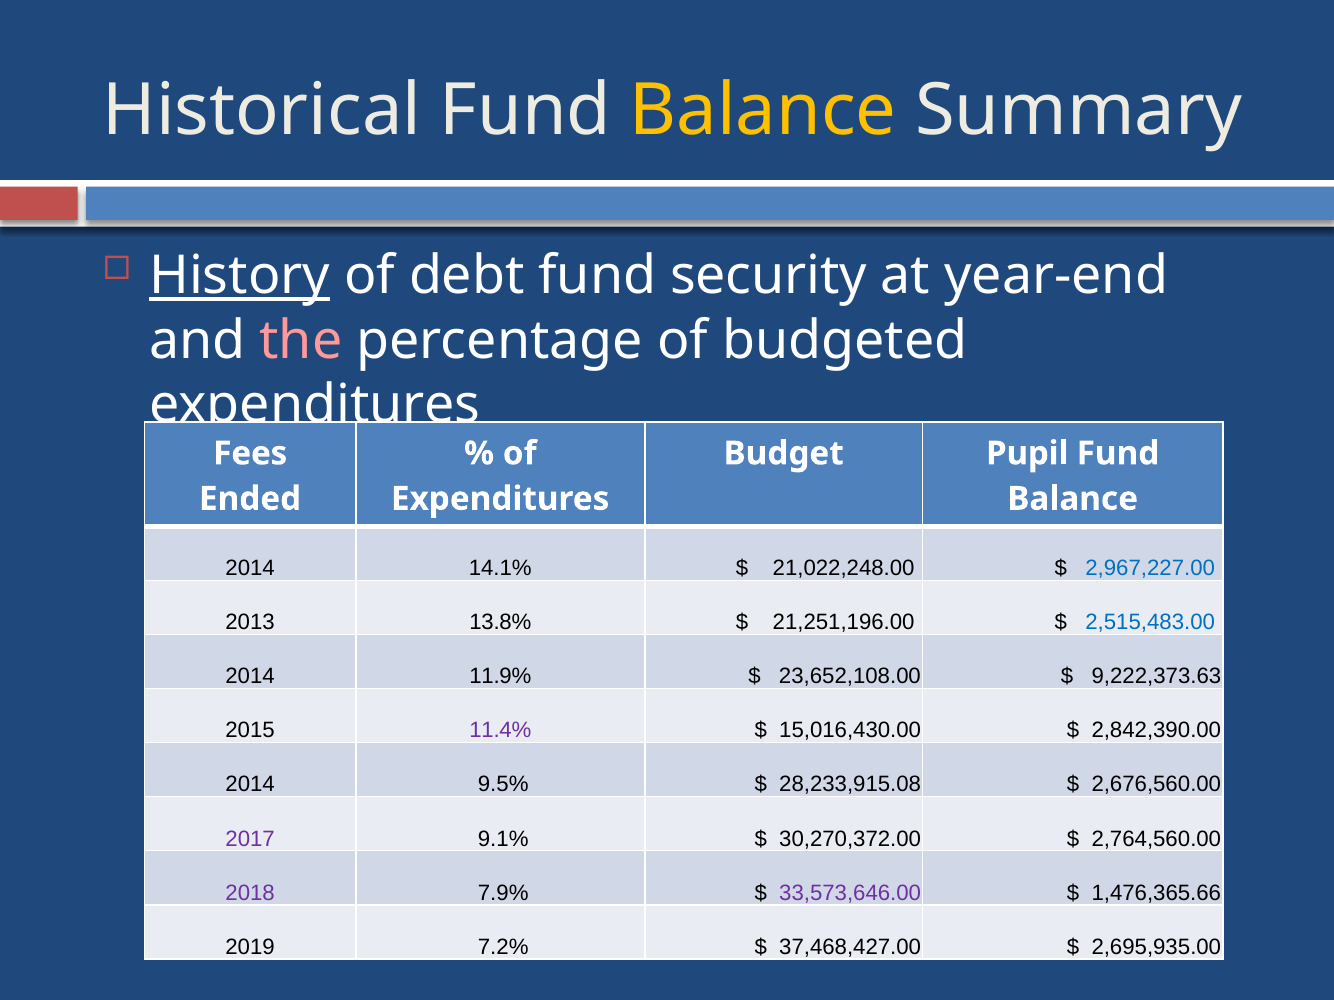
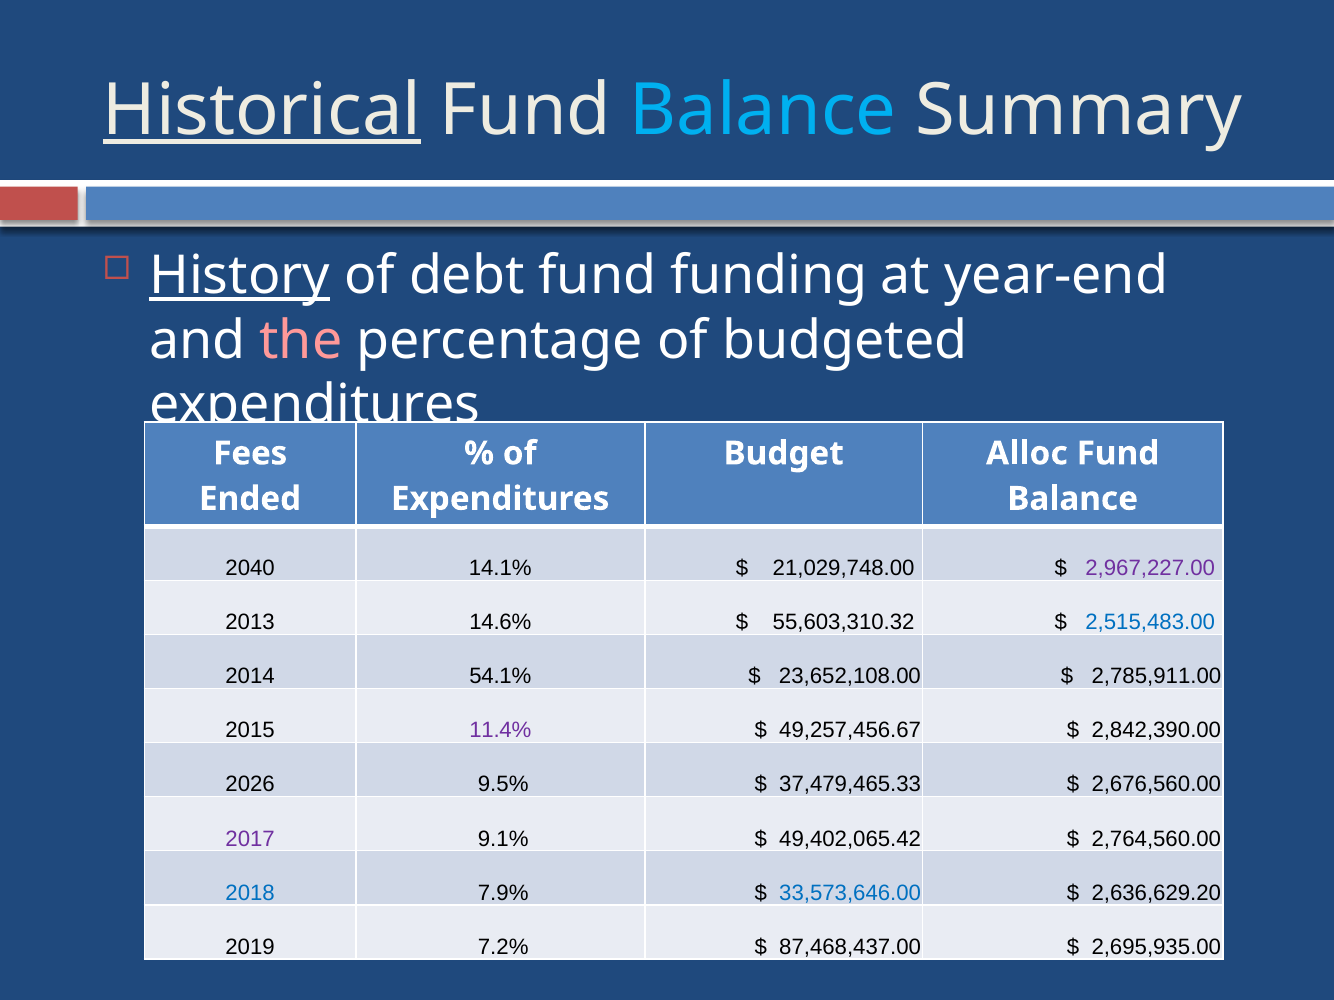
Historical underline: none -> present (262, 111)
Balance colour: yellow -> light blue (763, 111)
security: security -> funding (769, 276)
Pupil: Pupil -> Alloc (1027, 454)
2014: 2014 -> 2040 (250, 569)
21,022,248.00: 21,022,248.00 -> 21,029,748.00 (844, 569)
2,967,227.00 colour: blue -> purple (1150, 569)
13.8%: 13.8% -> 14.6% (500, 623)
21,251,196.00: 21,251,196.00 -> 55,603,310.32 (844, 623)
11.9%: 11.9% -> 54.1% (500, 677)
9,222,373.63: 9,222,373.63 -> 2,785,911.00 (1156, 677)
15,016,430.00: 15,016,430.00 -> 49,257,456.67 (850, 731)
2014: 2014 -> 2026 (250, 785)
28,233,915.08: 28,233,915.08 -> 37,479,465.33 (850, 785)
30,270,372.00: 30,270,372.00 -> 49,402,065.42 (850, 839)
2018 colour: purple -> blue (250, 893)
33,573,646.00 colour: purple -> blue (850, 893)
1,476,365.66: 1,476,365.66 -> 2,636,629.20 (1156, 893)
37,468,427.00: 37,468,427.00 -> 87,468,437.00 (850, 947)
